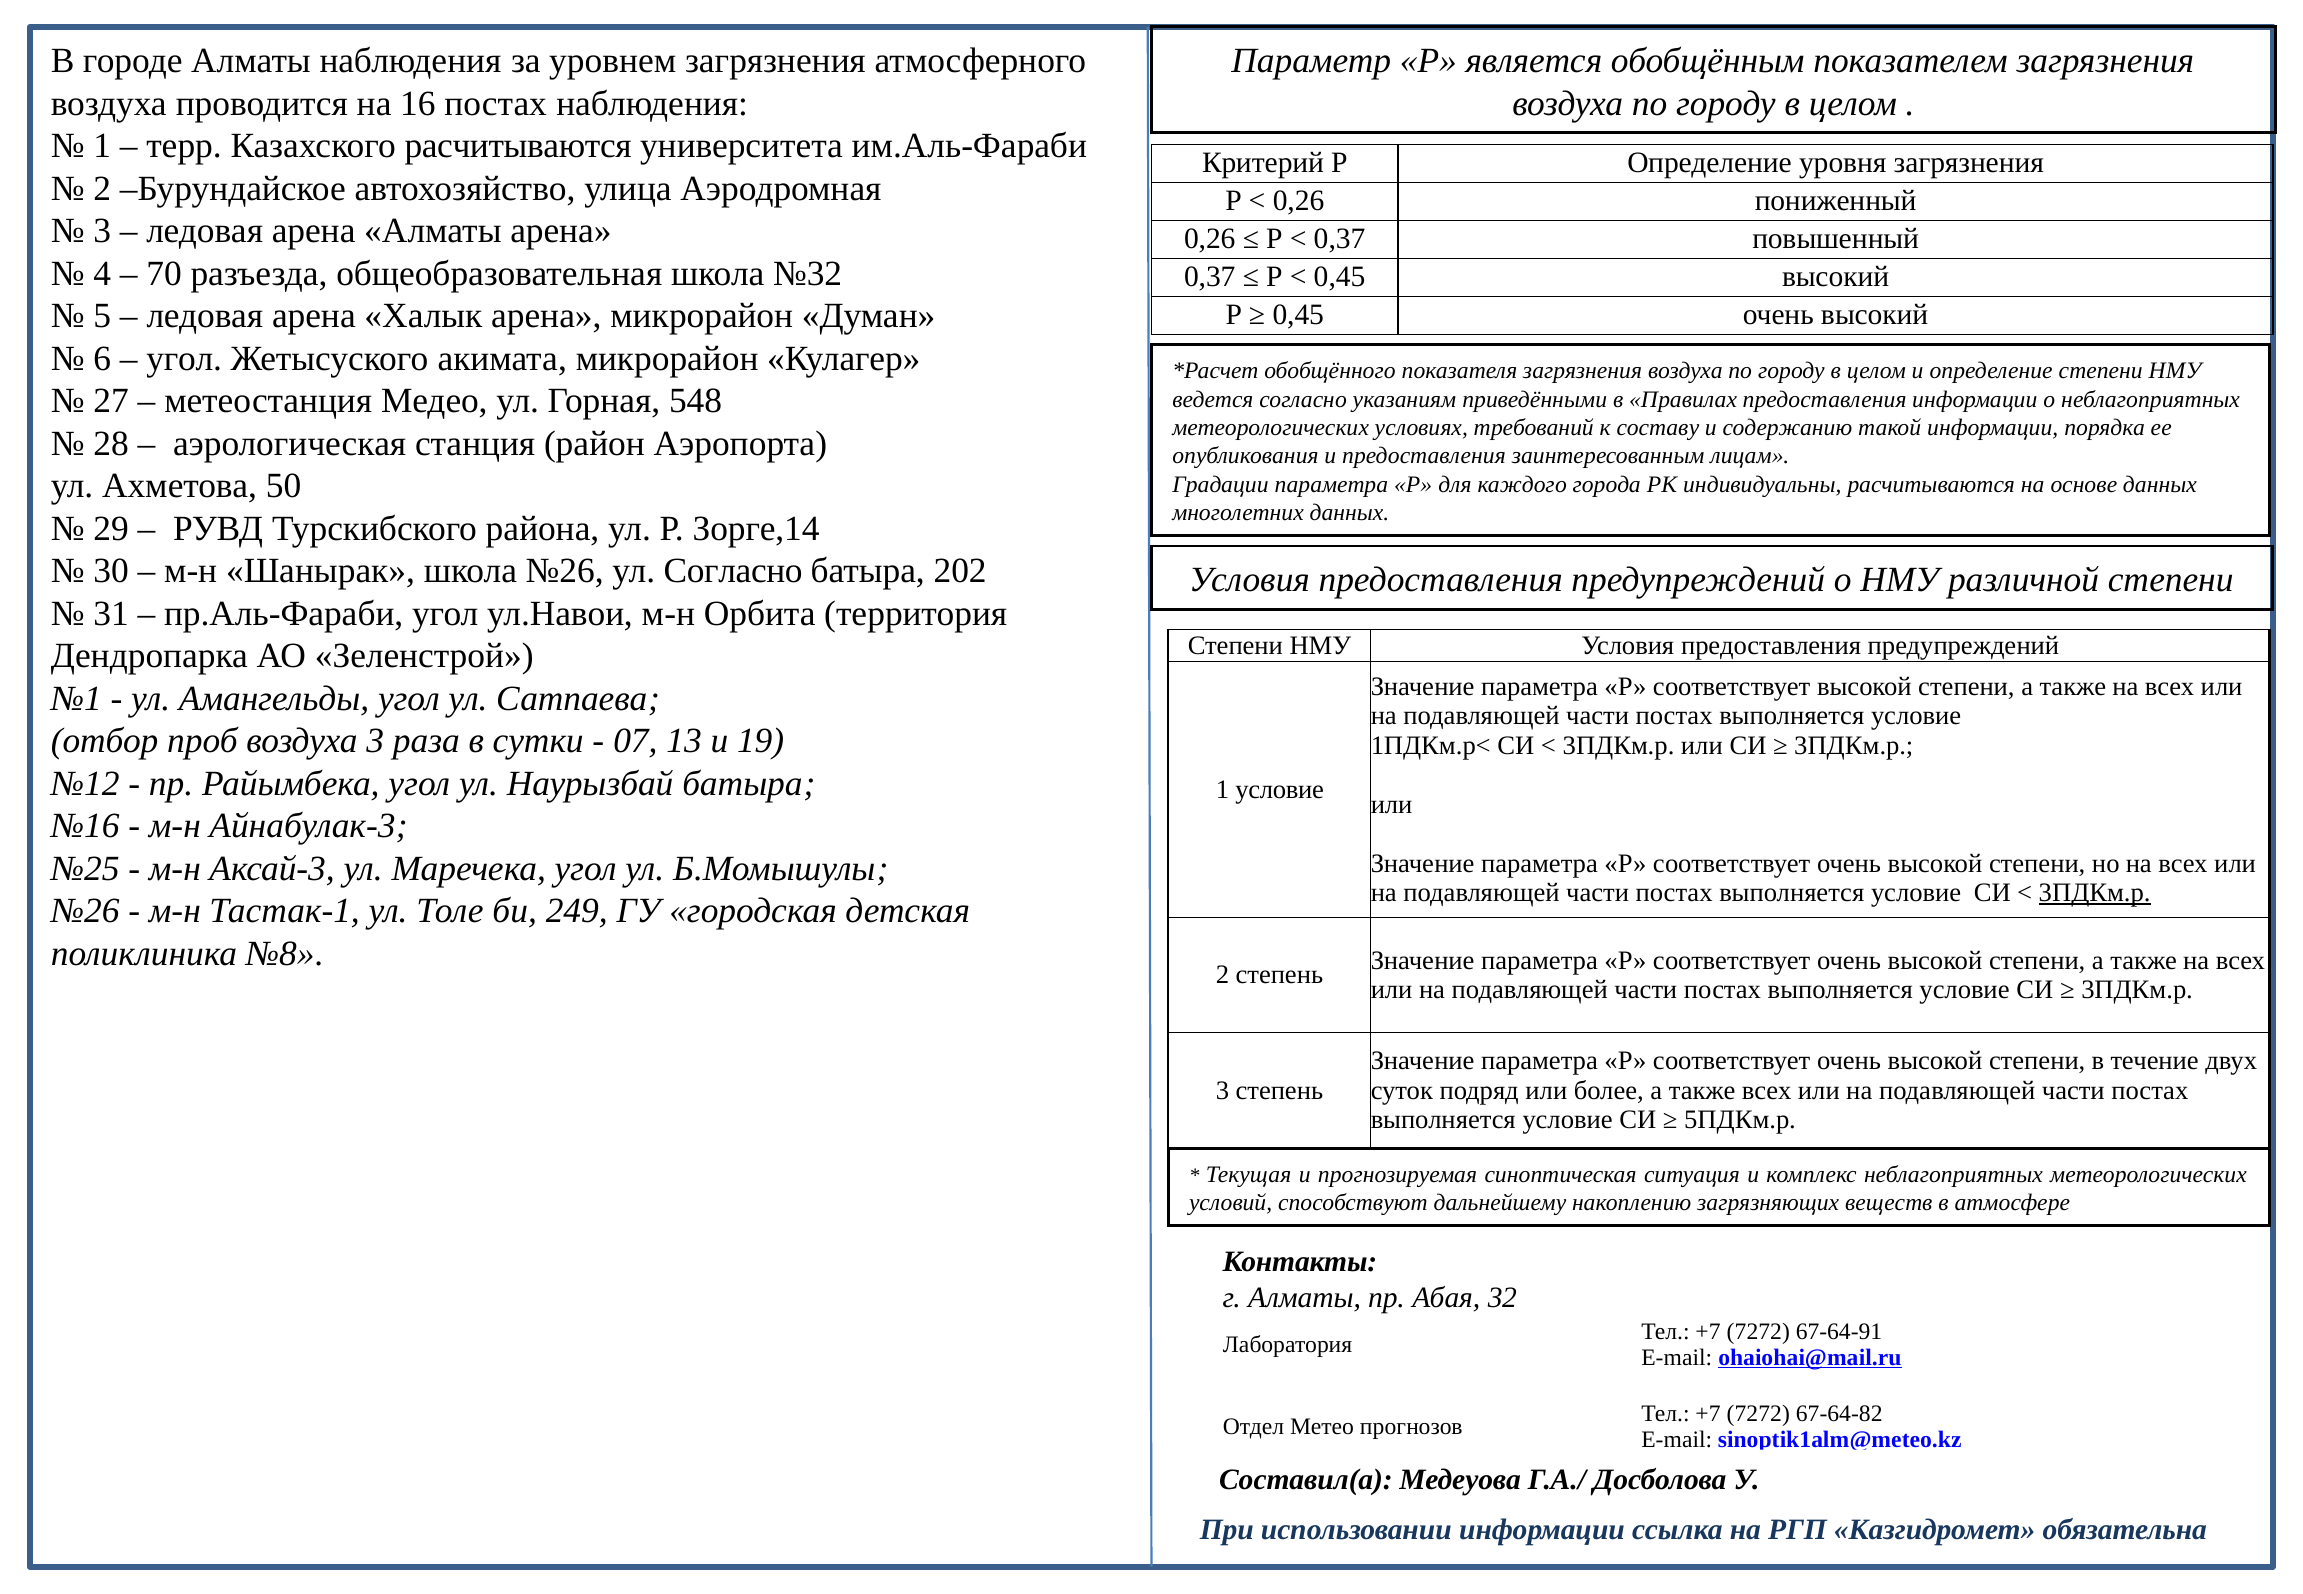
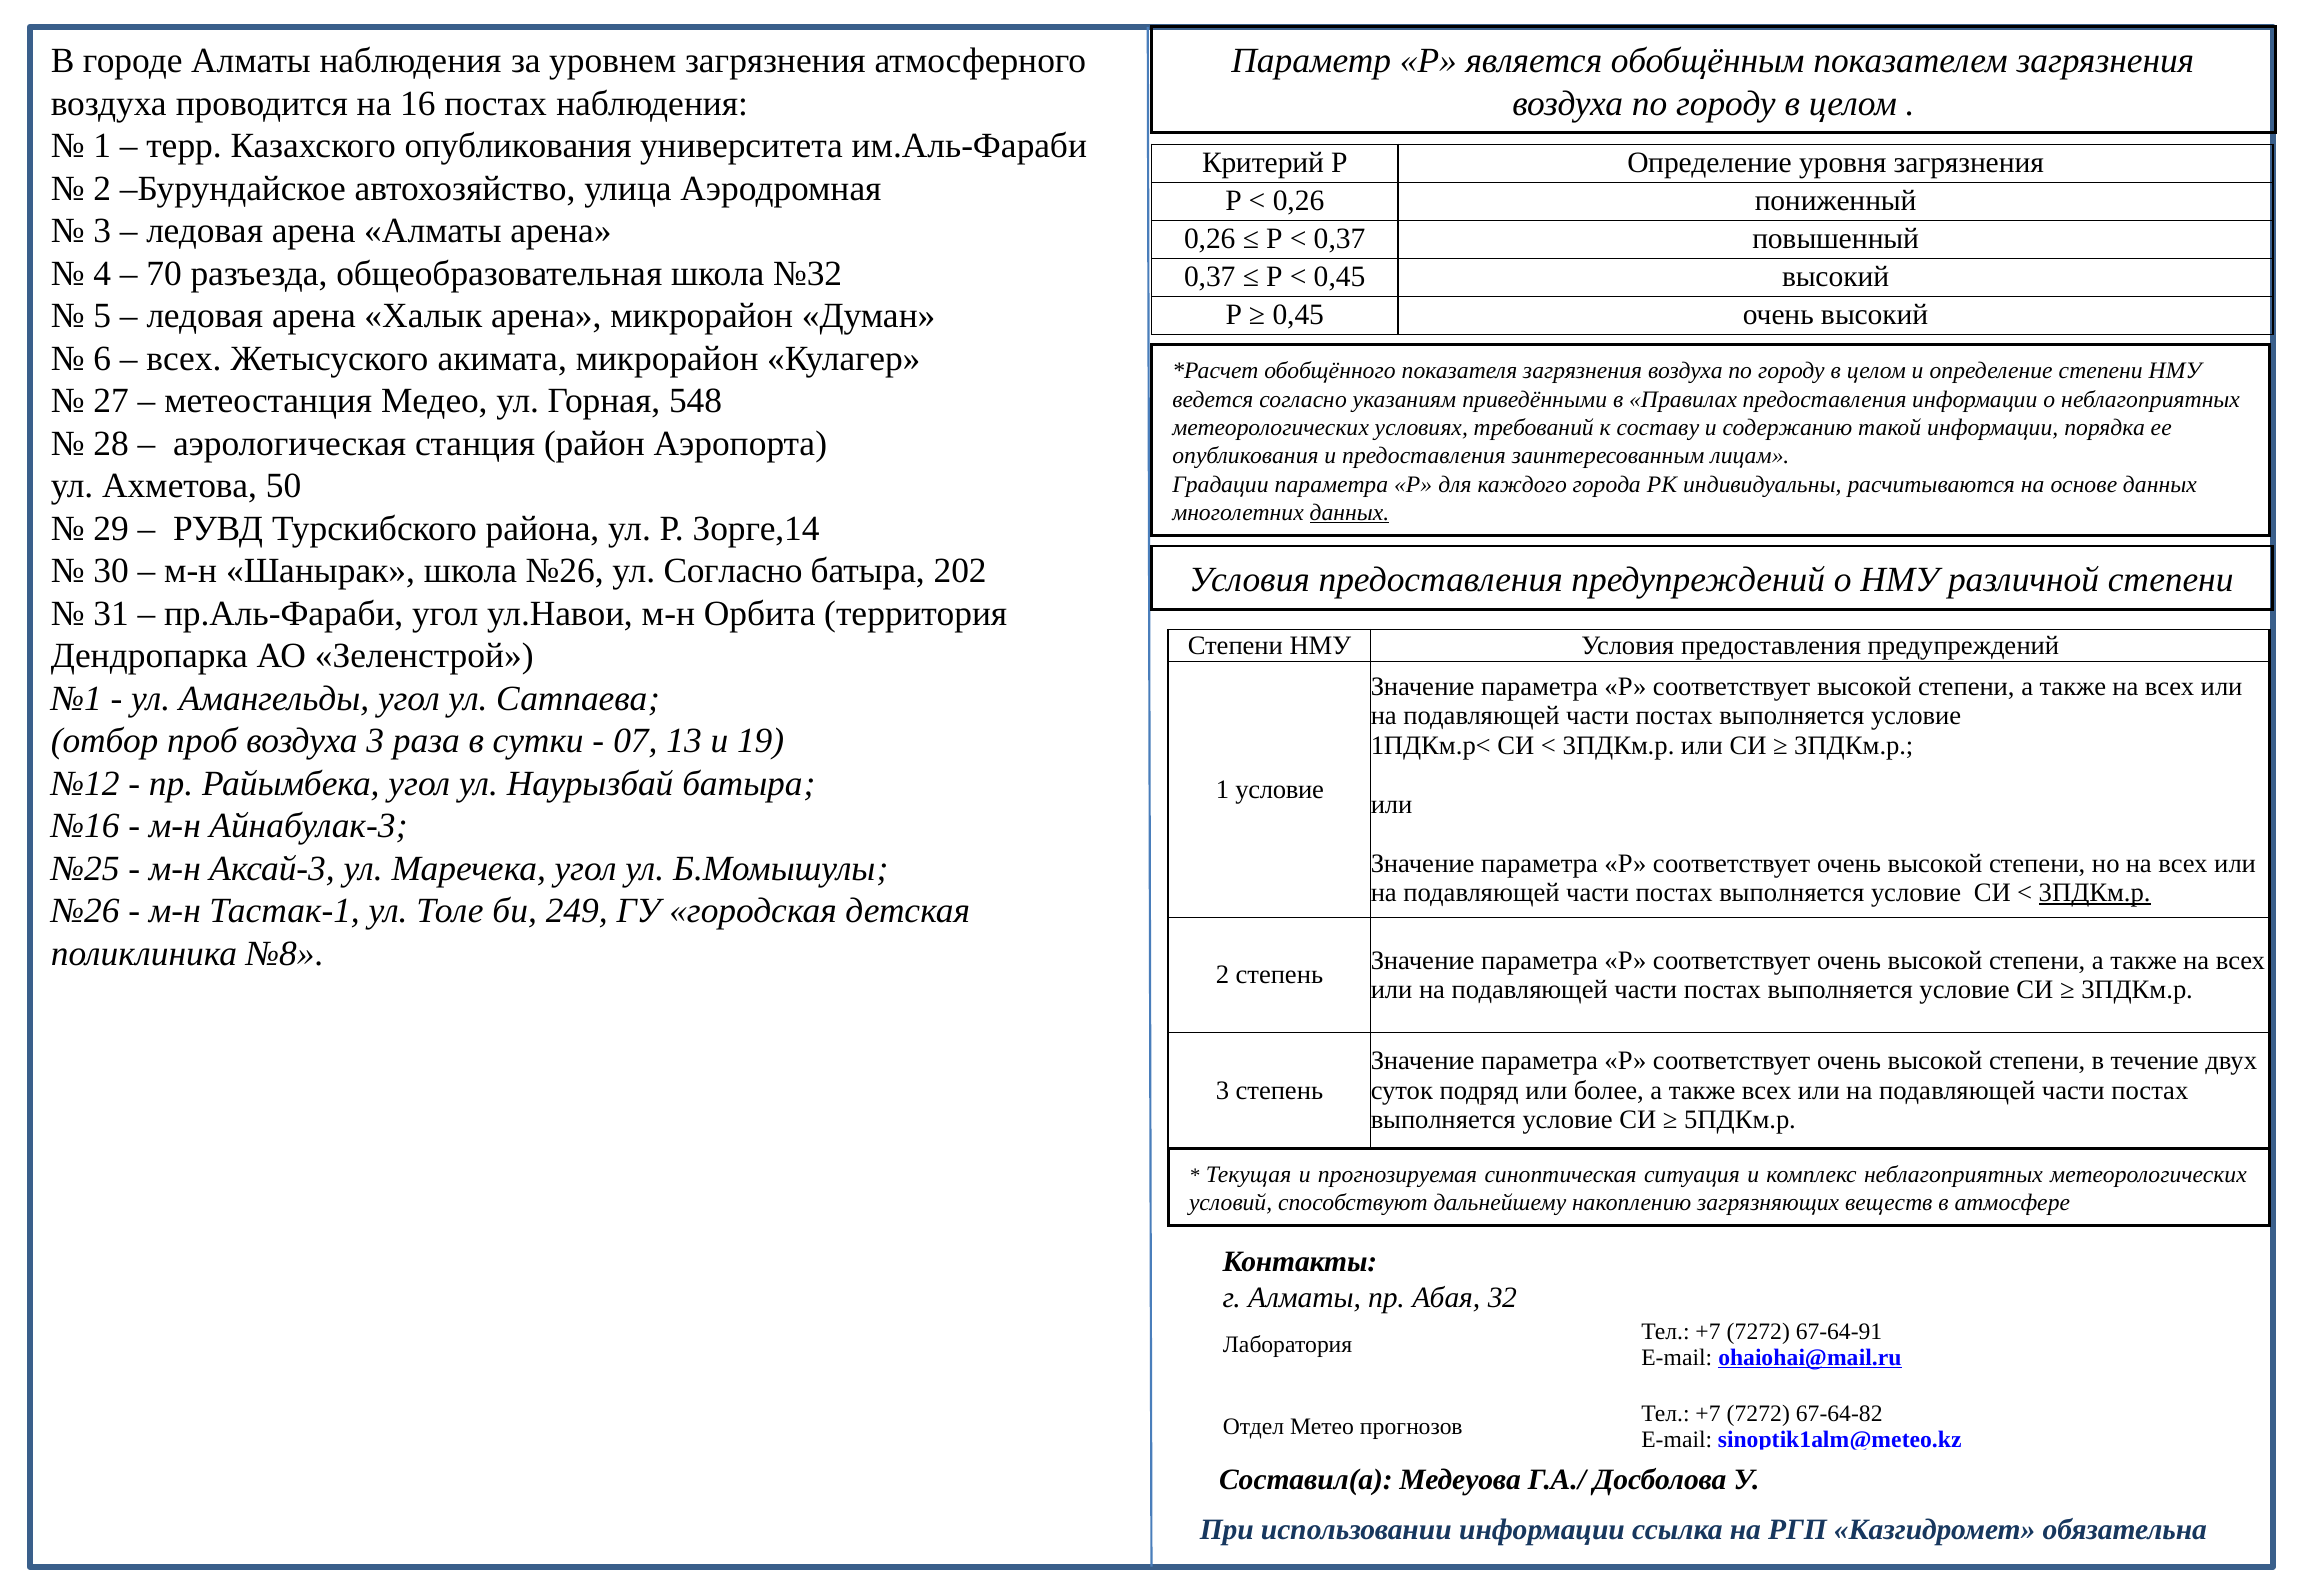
Казахского расчитываются: расчитываются -> опубликования (518, 146)
угол: угол -> всех (184, 359)
данных underline: none -> present (1350, 513)
